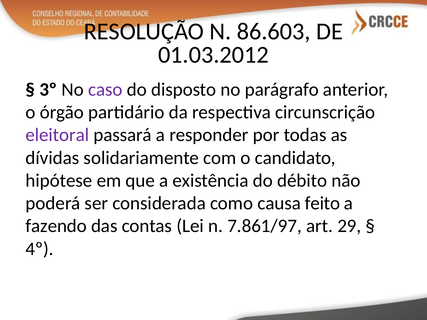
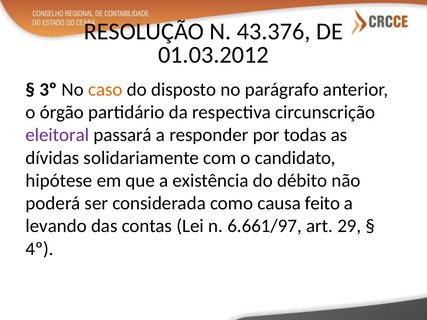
86.603: 86.603 -> 43.376 (274, 31)
caso colour: purple -> orange (105, 90)
fazendo: fazendo -> levando (56, 226)
7.861/97: 7.861/97 -> 6.661/97 (265, 226)
